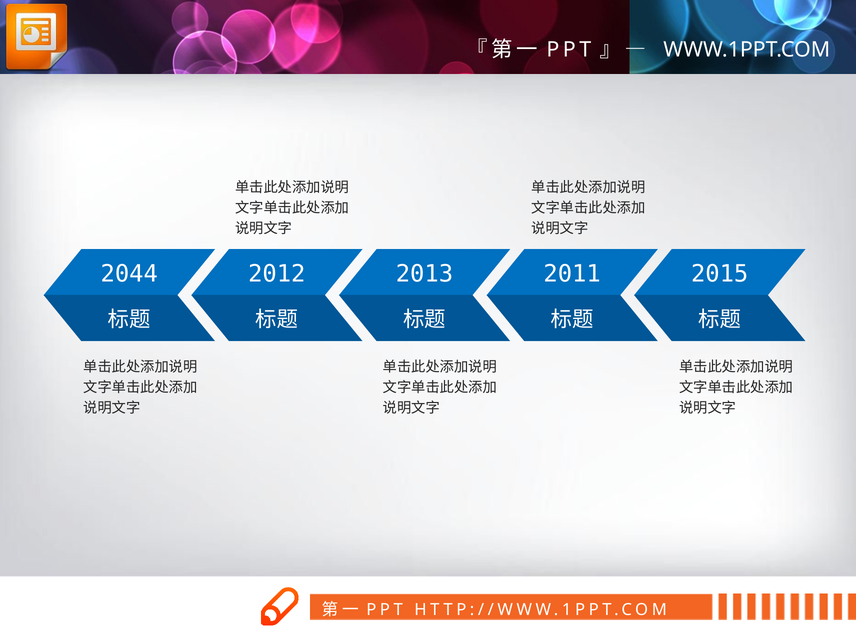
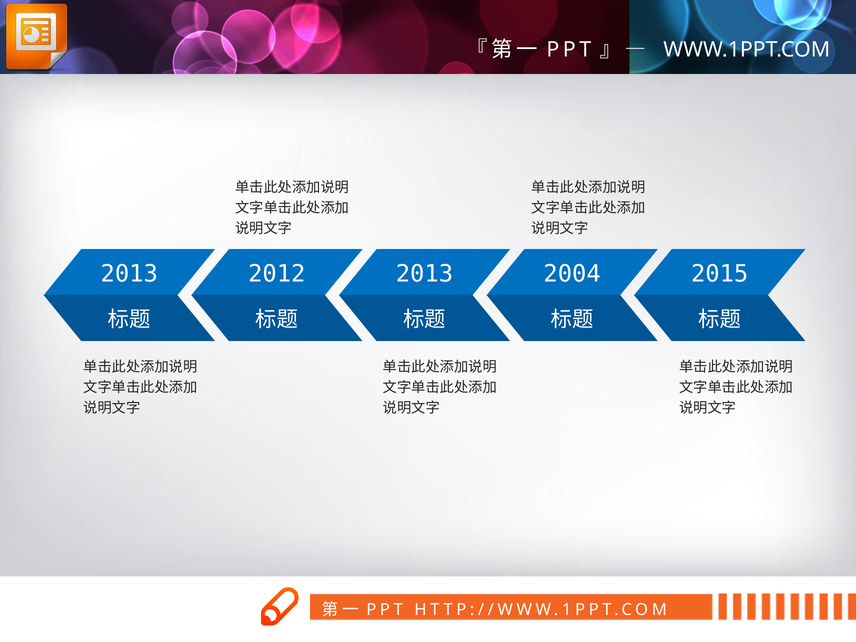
2044: 2044 -> 2013 (129, 274)
2011: 2011 -> 2004 (572, 274)
